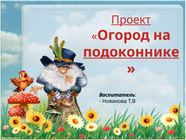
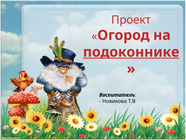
Проект underline: present -> none (131, 20)
